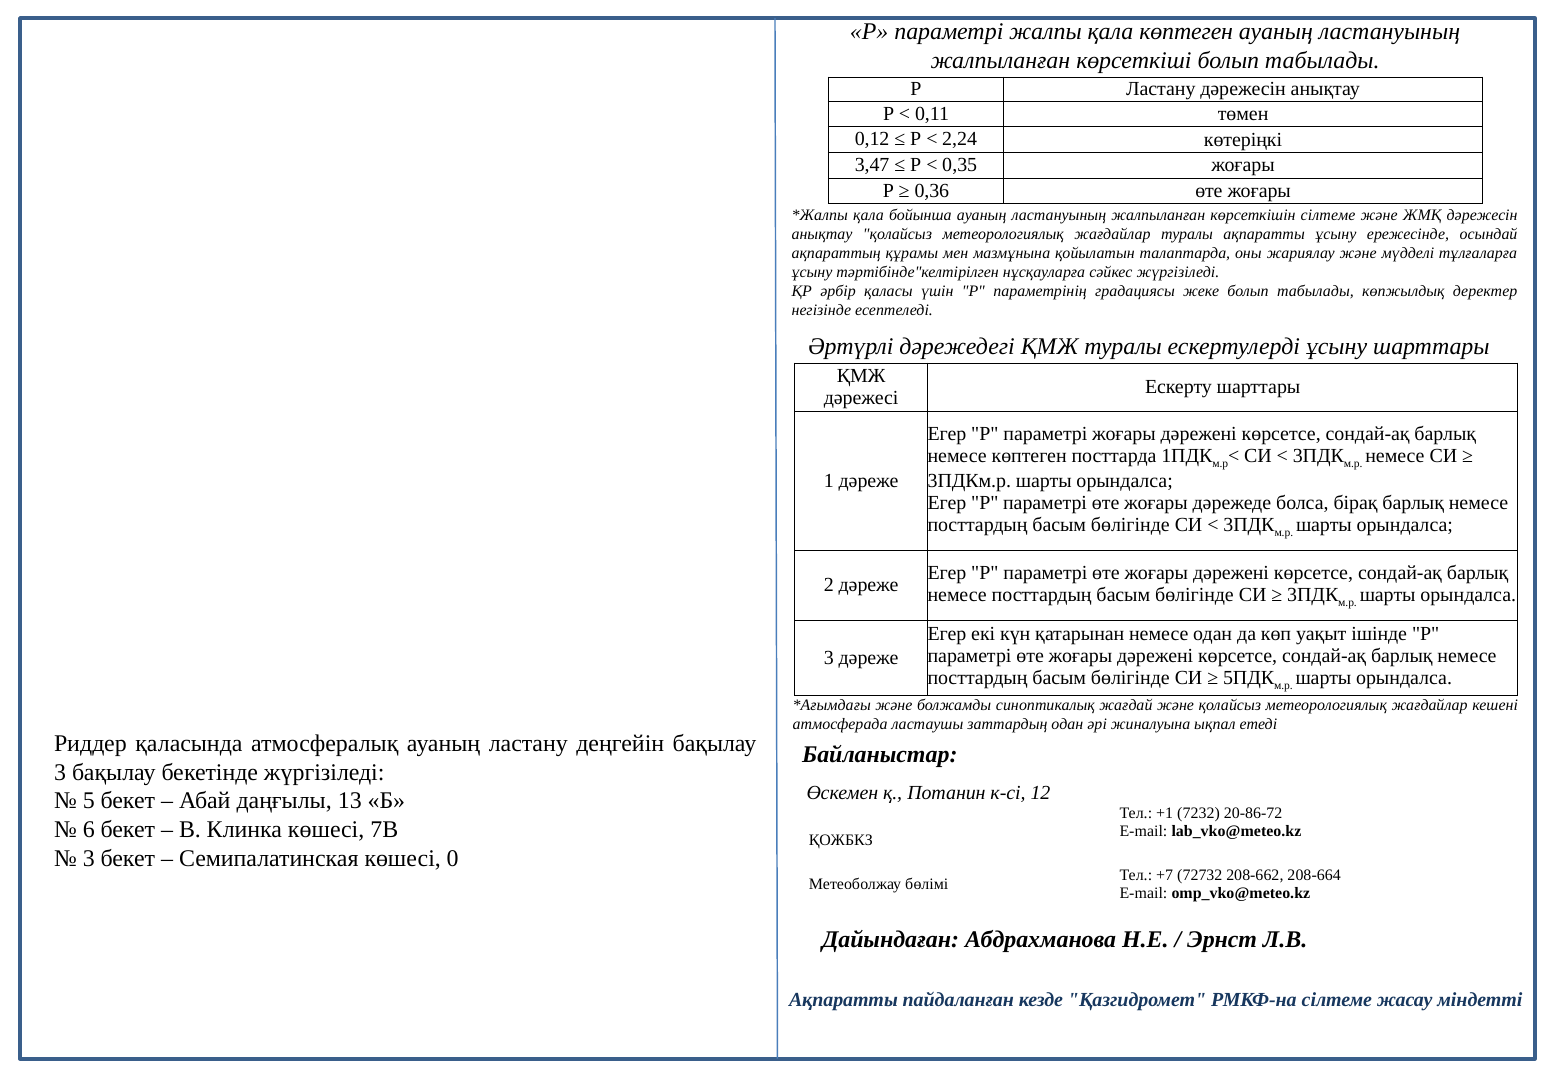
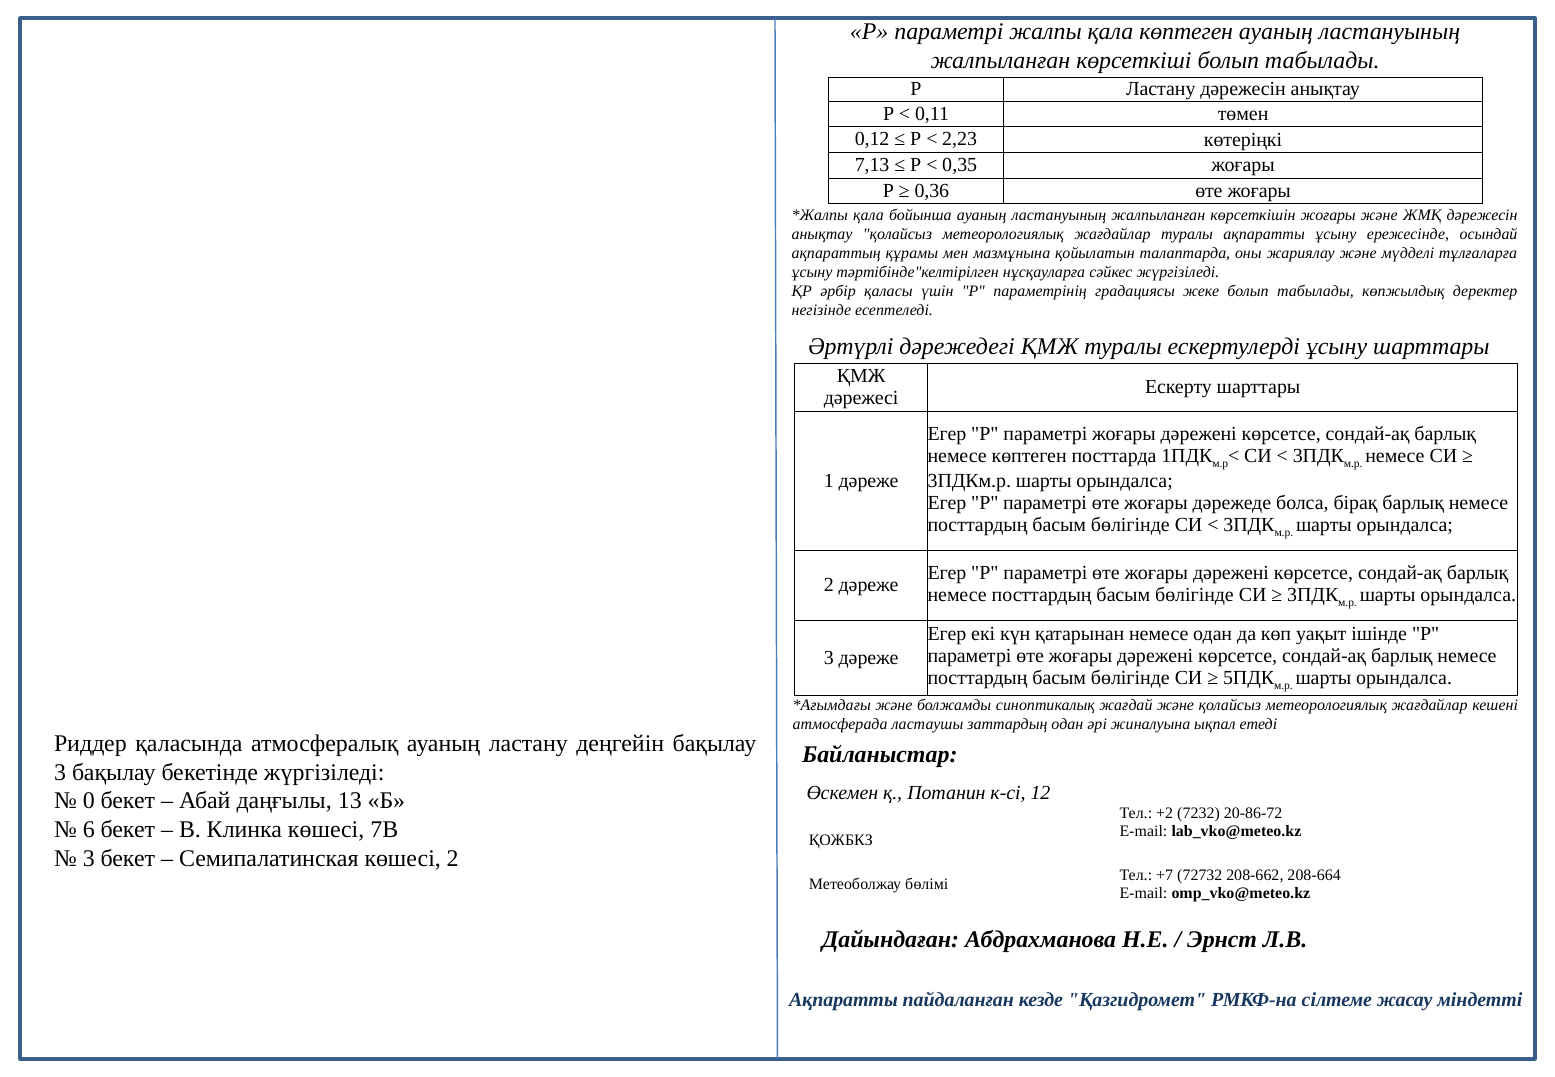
2,24: 2,24 -> 2,23 (960, 139)
3,47: 3,47 -> 7,13 (872, 165)
көрсеткішін сілтеме: сілтеме -> жоғары (1328, 215)
5: 5 -> 0 (89, 801)
+1: +1 -> +2 (1165, 813)
көшесі 0: 0 -> 2 (453, 858)
